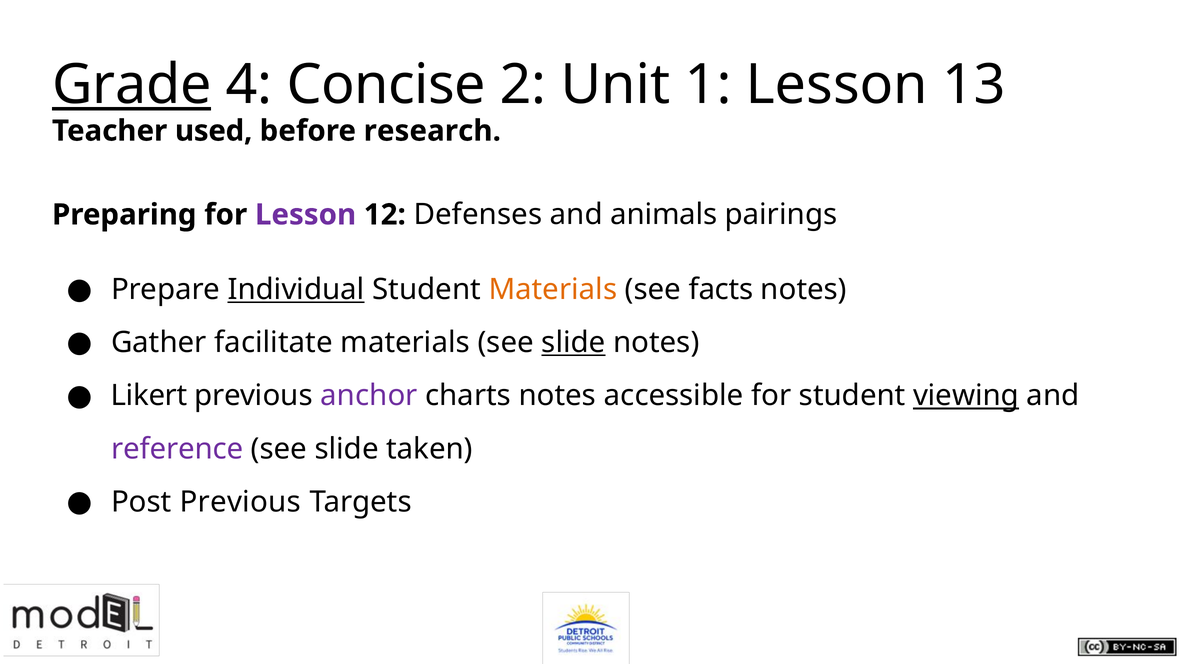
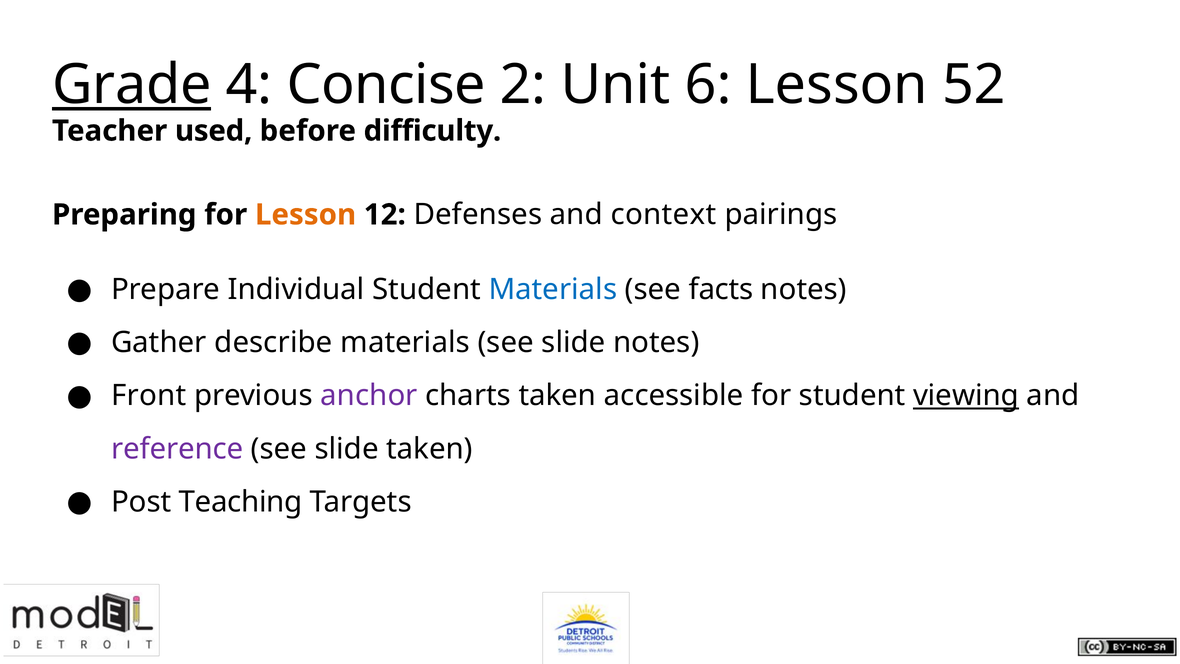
1: 1 -> 6 (708, 85)
13: 13 -> 52 (974, 85)
research: research -> difficulty (432, 131)
Lesson colour: purple -> orange (306, 215)
animals: animals -> context (664, 215)
Individual underline: present -> none (296, 289)
Materials colour: orange -> blue (553, 289)
facilitate: facilitate -> describe (273, 343)
slide underline: present -> none (573, 343)
Likert: Likert -> Front (149, 396)
charts notes: notes -> taken (557, 396)
Post Previous: Previous -> Teaching (241, 502)
